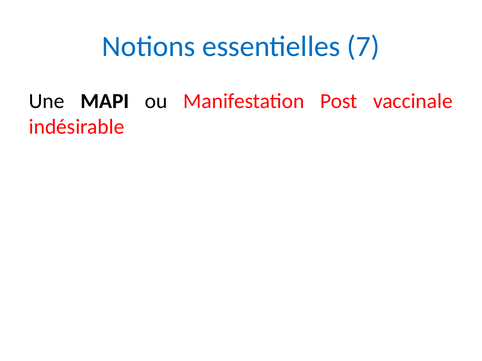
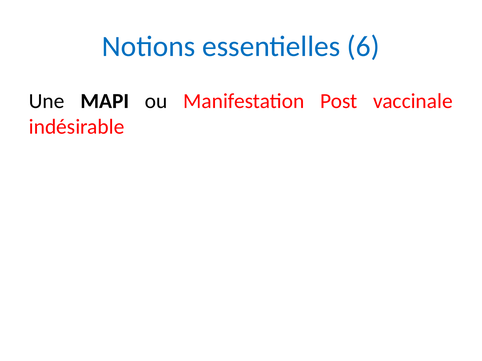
7: 7 -> 6 (363, 47)
